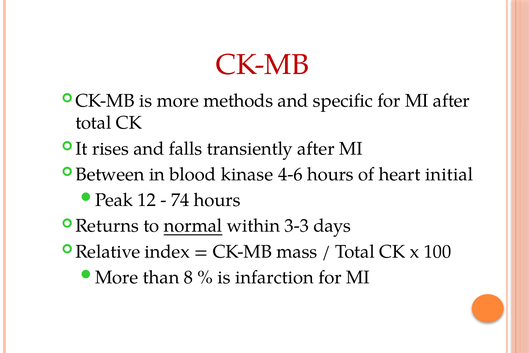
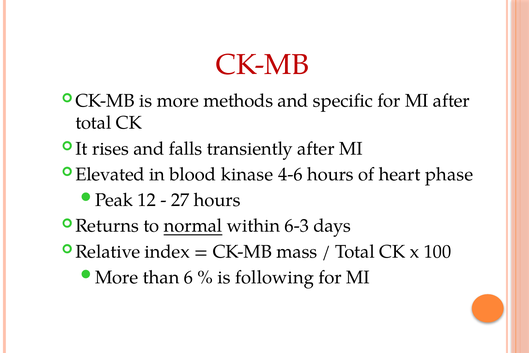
Between: Between -> Elevated (110, 174)
initial: initial -> phase (449, 174)
74: 74 -> 27 (180, 200)
3-3: 3-3 -> 6-3 (297, 226)
8: 8 -> 6 (188, 277)
infarction: infarction -> following (274, 277)
